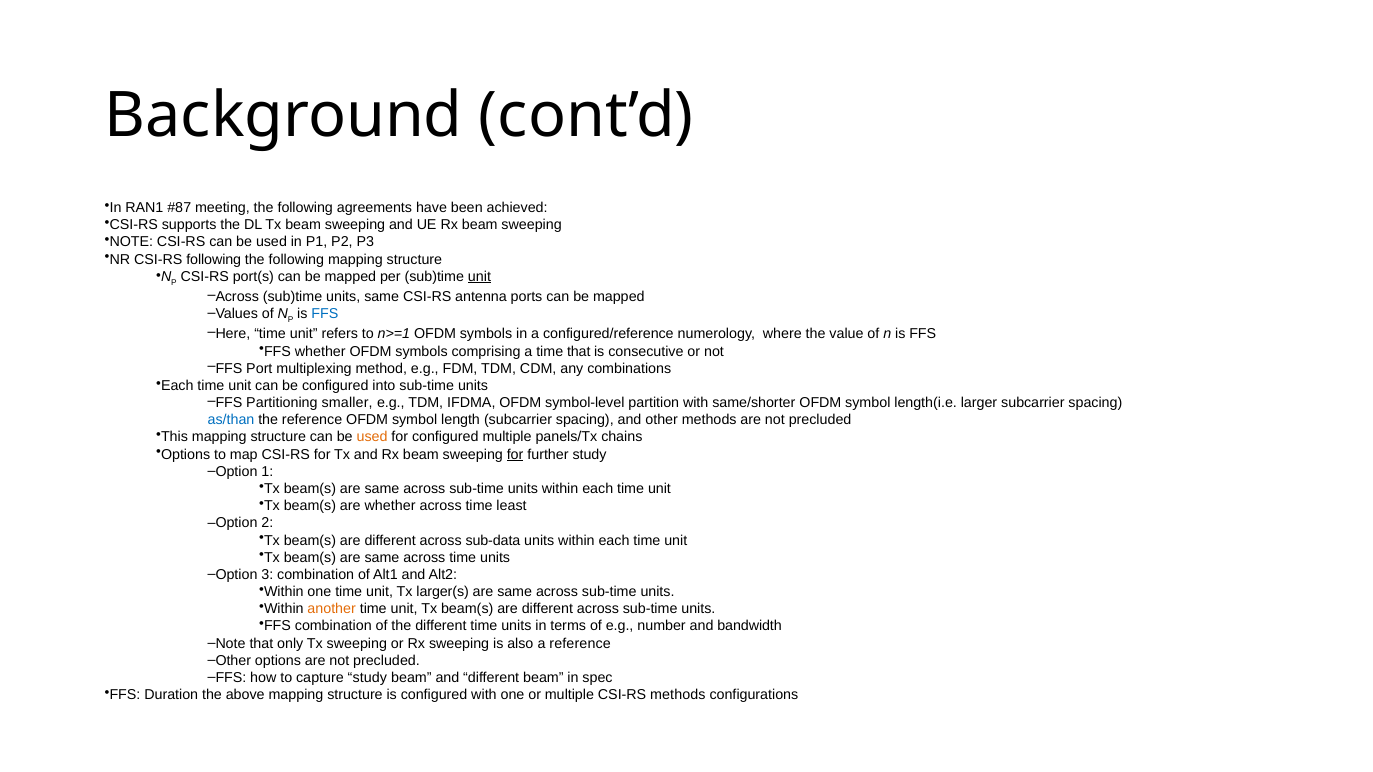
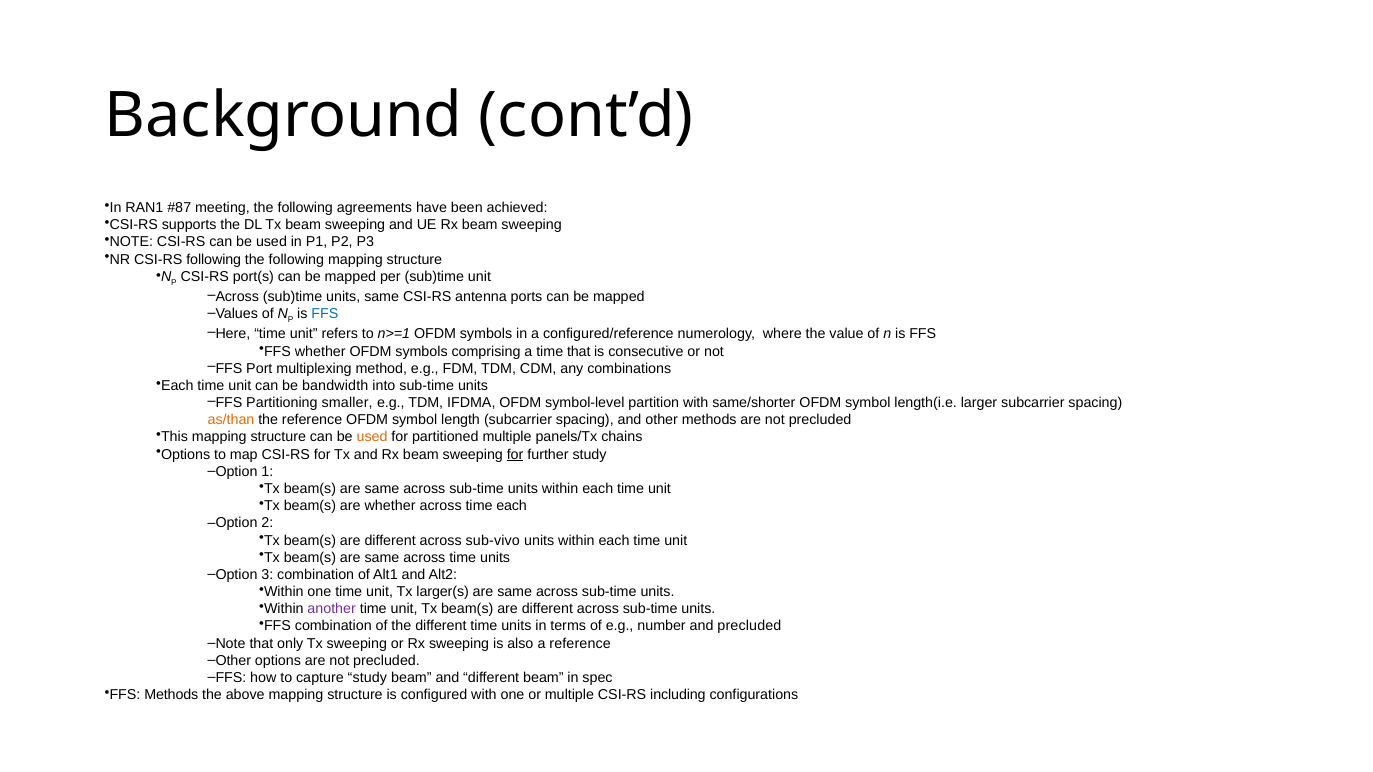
unit underline: present -> none (479, 277)
be configured: configured -> bandwidth (335, 386)
as/than colour: blue -> orange (231, 420)
for configured: configured -> partitioned (445, 437)
time least: least -> each (512, 506)
sub-data: sub-data -> sub-vivo (493, 541)
another colour: orange -> purple (332, 609)
and bandwidth: bandwidth -> precluded (749, 626)
FFS Duration: Duration -> Methods (171, 695)
CSI-RS methods: methods -> including (678, 695)
